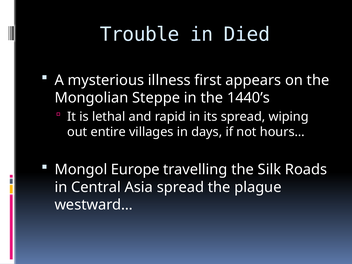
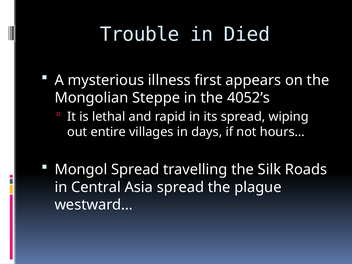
1440’s: 1440’s -> 4052’s (248, 98)
Mongol Europe: Europe -> Spread (135, 170)
